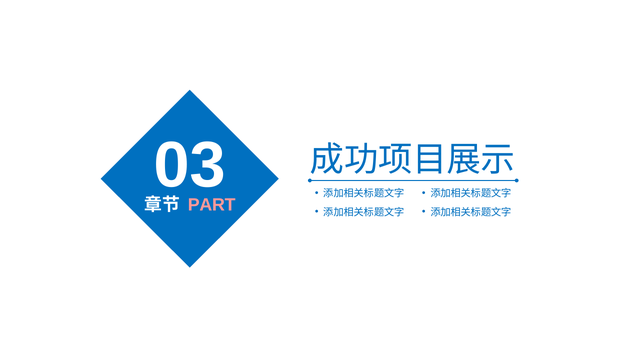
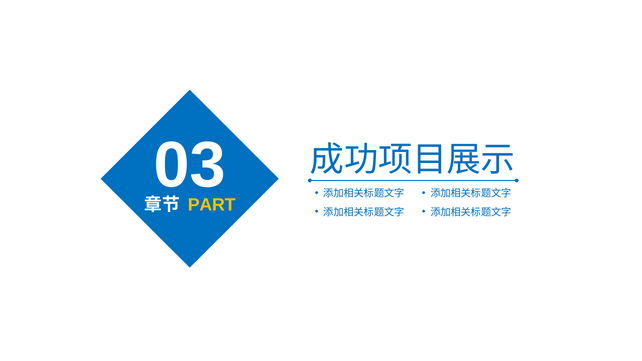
PART colour: pink -> yellow (212, 205)
